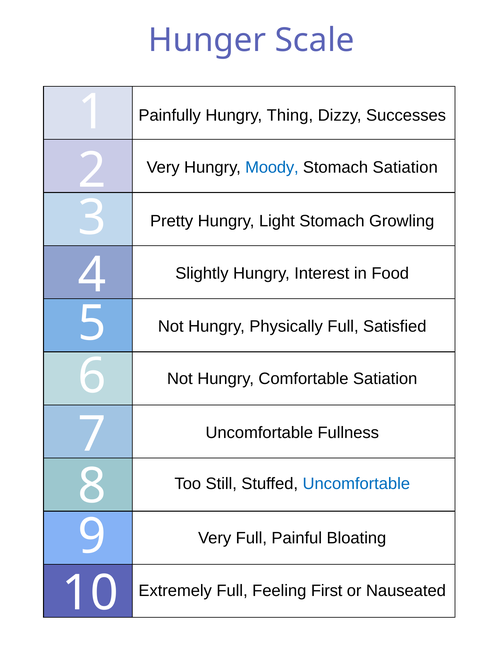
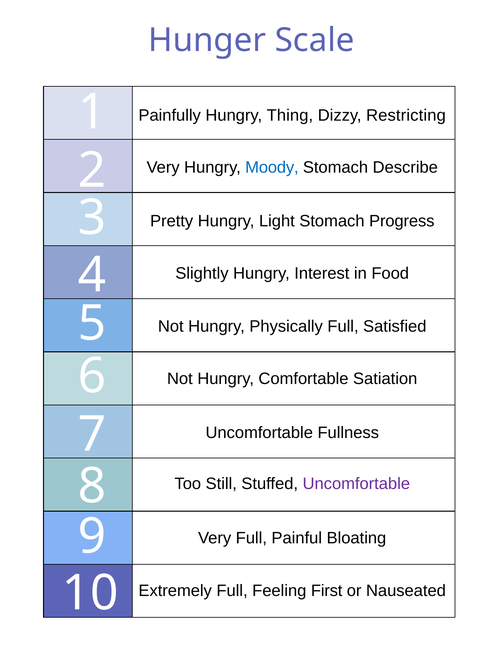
Successes: Successes -> Restricting (406, 115)
Stomach Satiation: Satiation -> Describe (405, 167)
Growling: Growling -> Progress (402, 221)
Uncomfortable colour: blue -> purple (356, 484)
